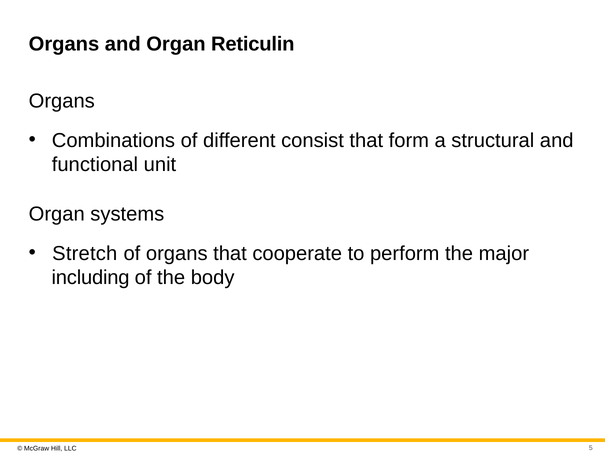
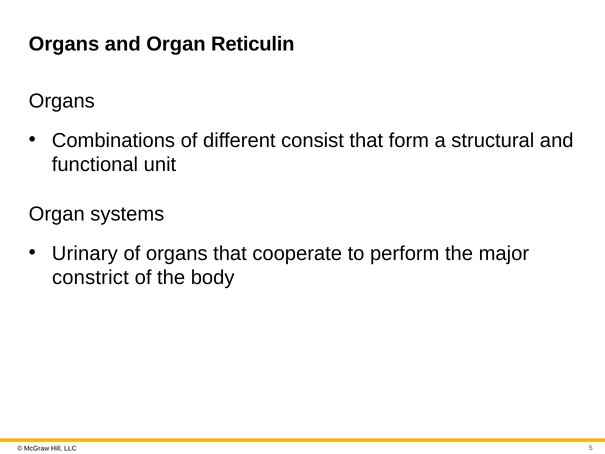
Stretch: Stretch -> Urinary (85, 253)
including: including -> constrict (90, 277)
